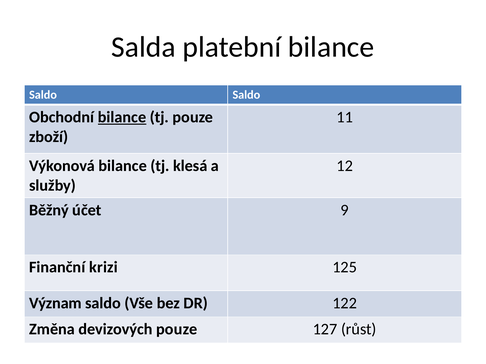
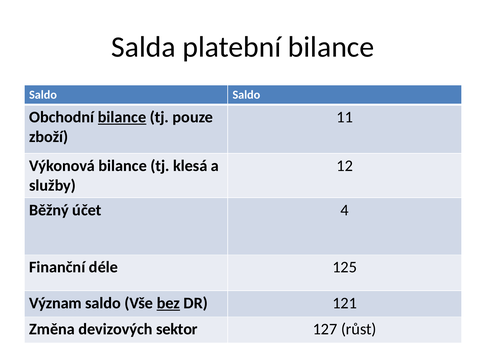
9: 9 -> 4 (345, 210)
krizi: krizi -> déle (104, 268)
bez underline: none -> present (168, 304)
122: 122 -> 121 (345, 304)
devizových pouze: pouze -> sektor (177, 330)
